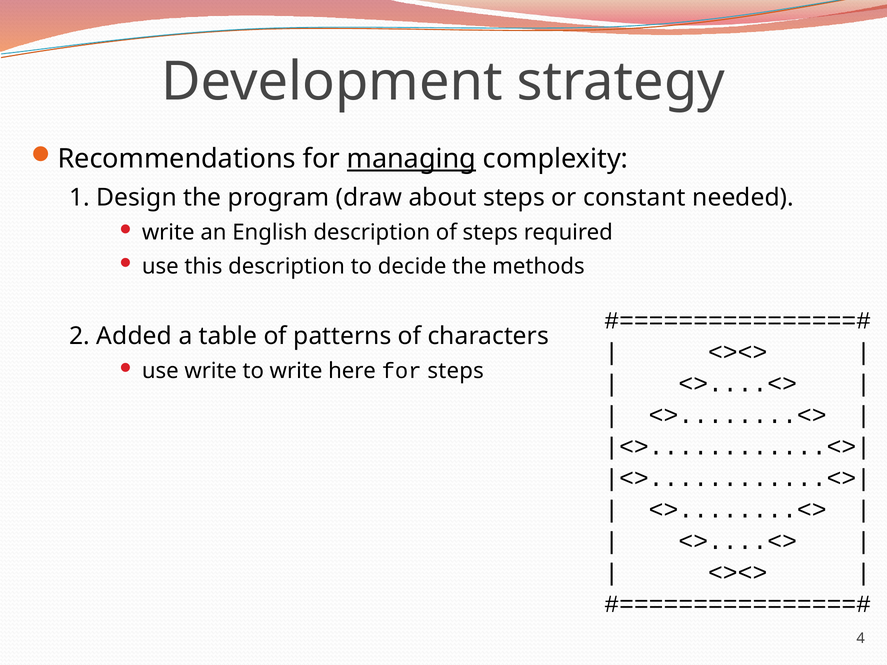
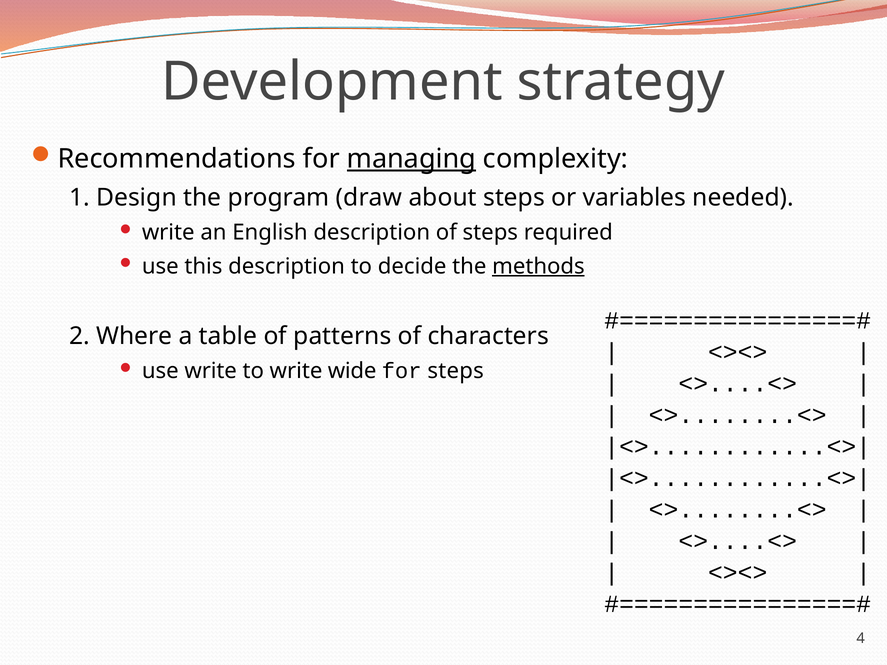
constant: constant -> variables (634, 198)
methods underline: none -> present (538, 266)
Added: Added -> Where (134, 336)
here: here -> wide (352, 371)
